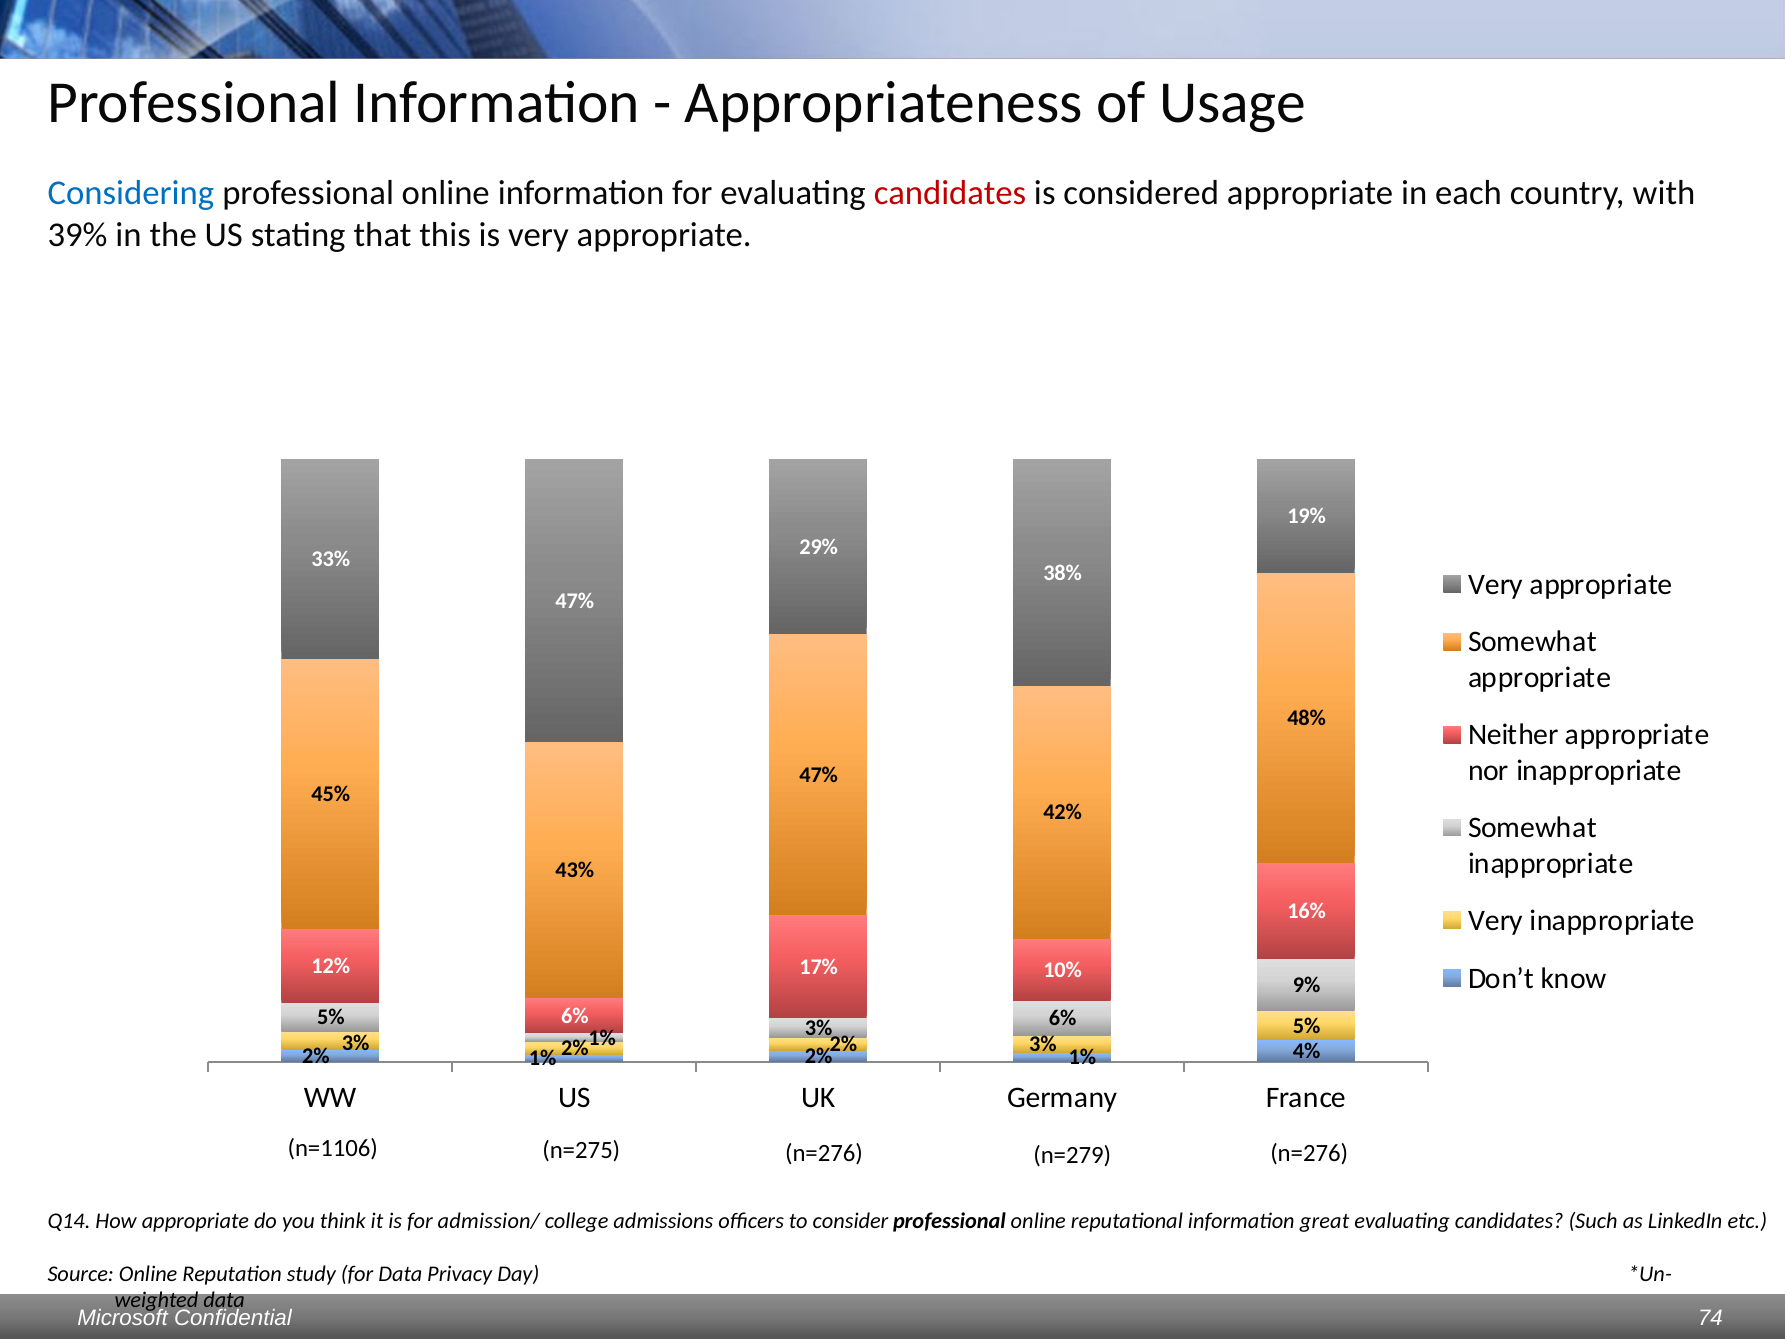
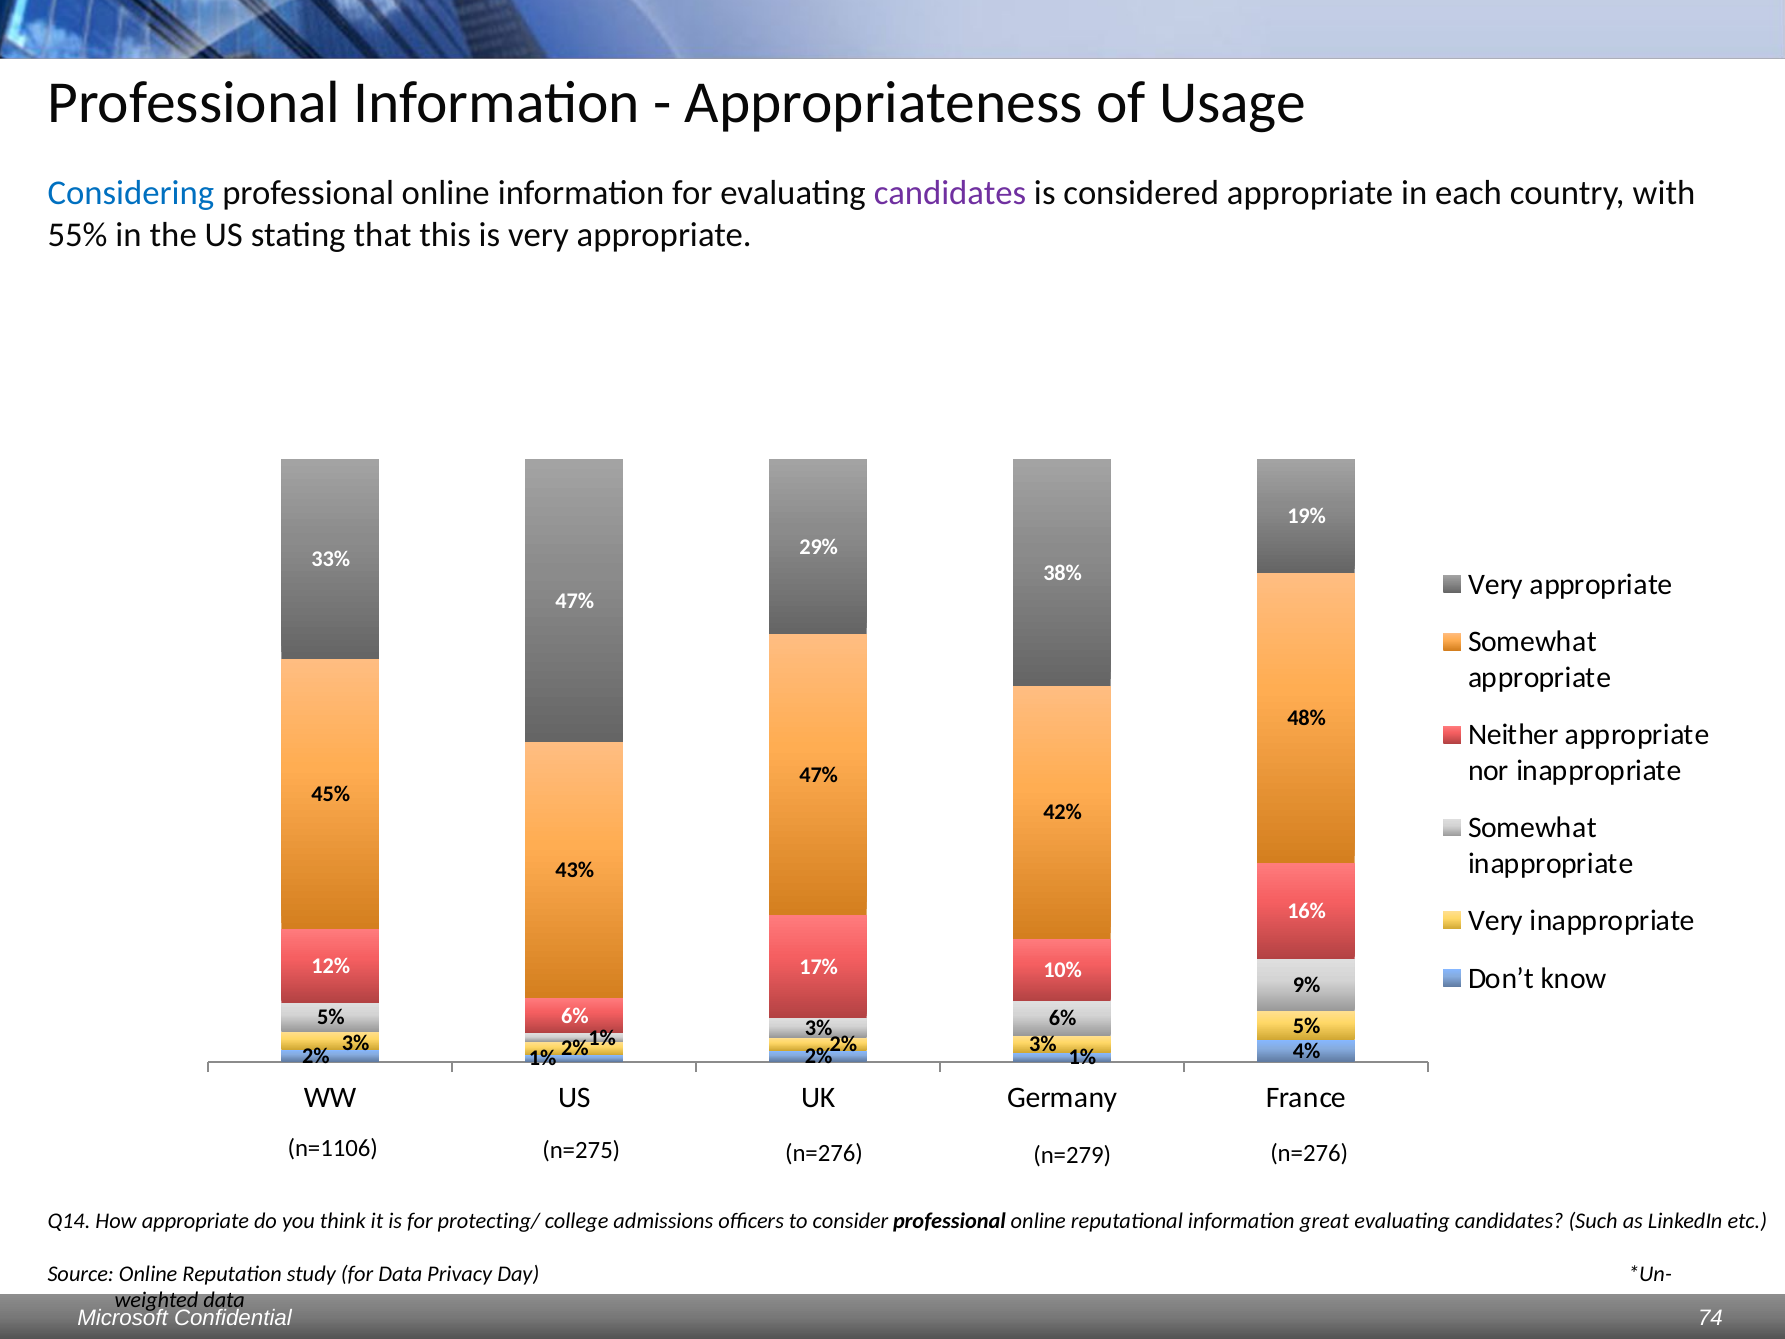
candidates colour: red -> purple (950, 193)
39%: 39% -> 55% (78, 235)
admission/: admission/ -> protecting/ (489, 1221)
